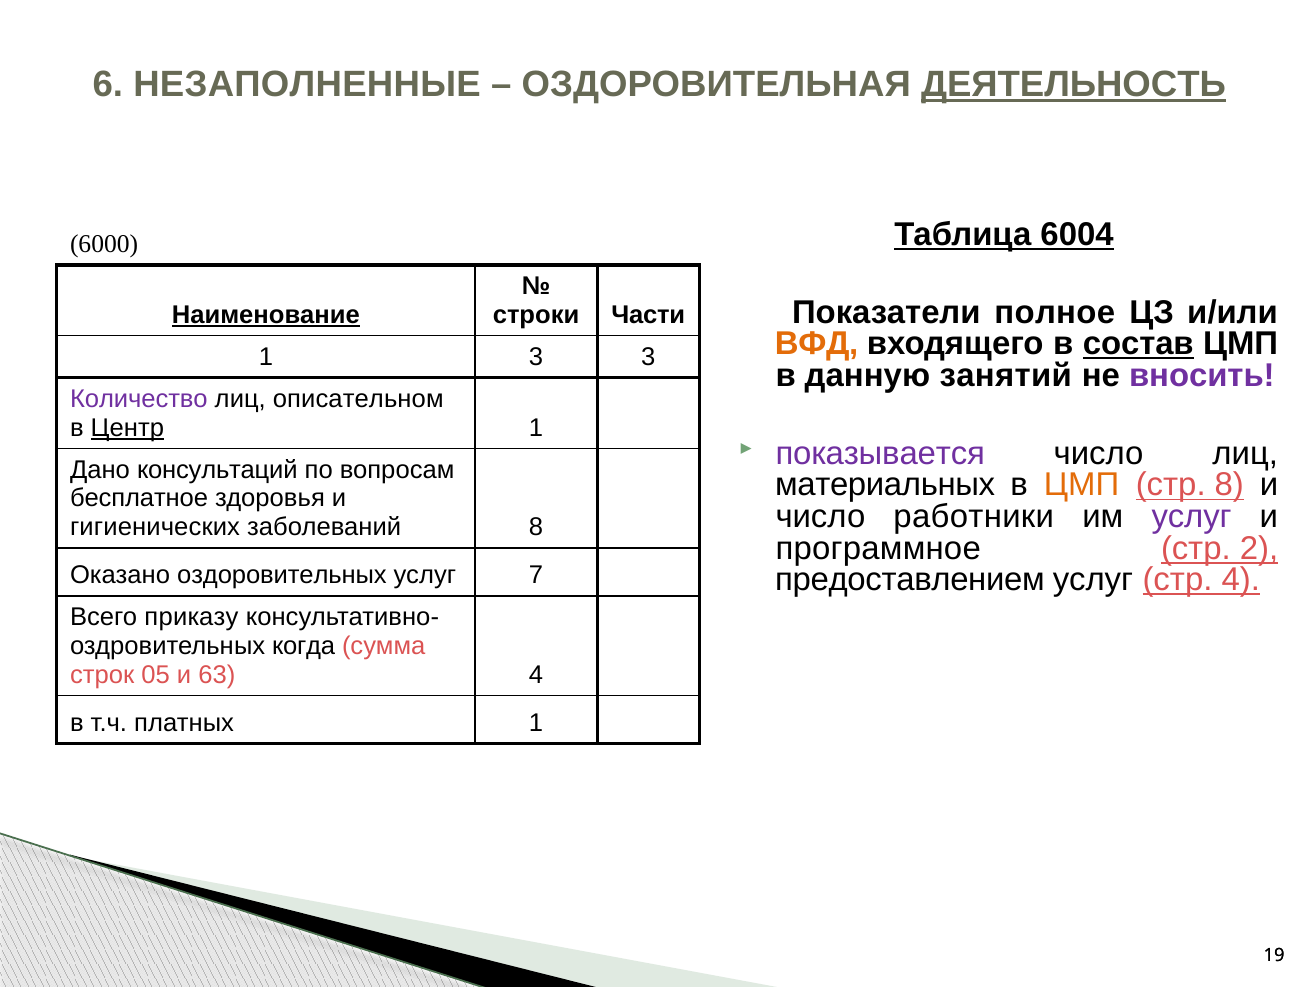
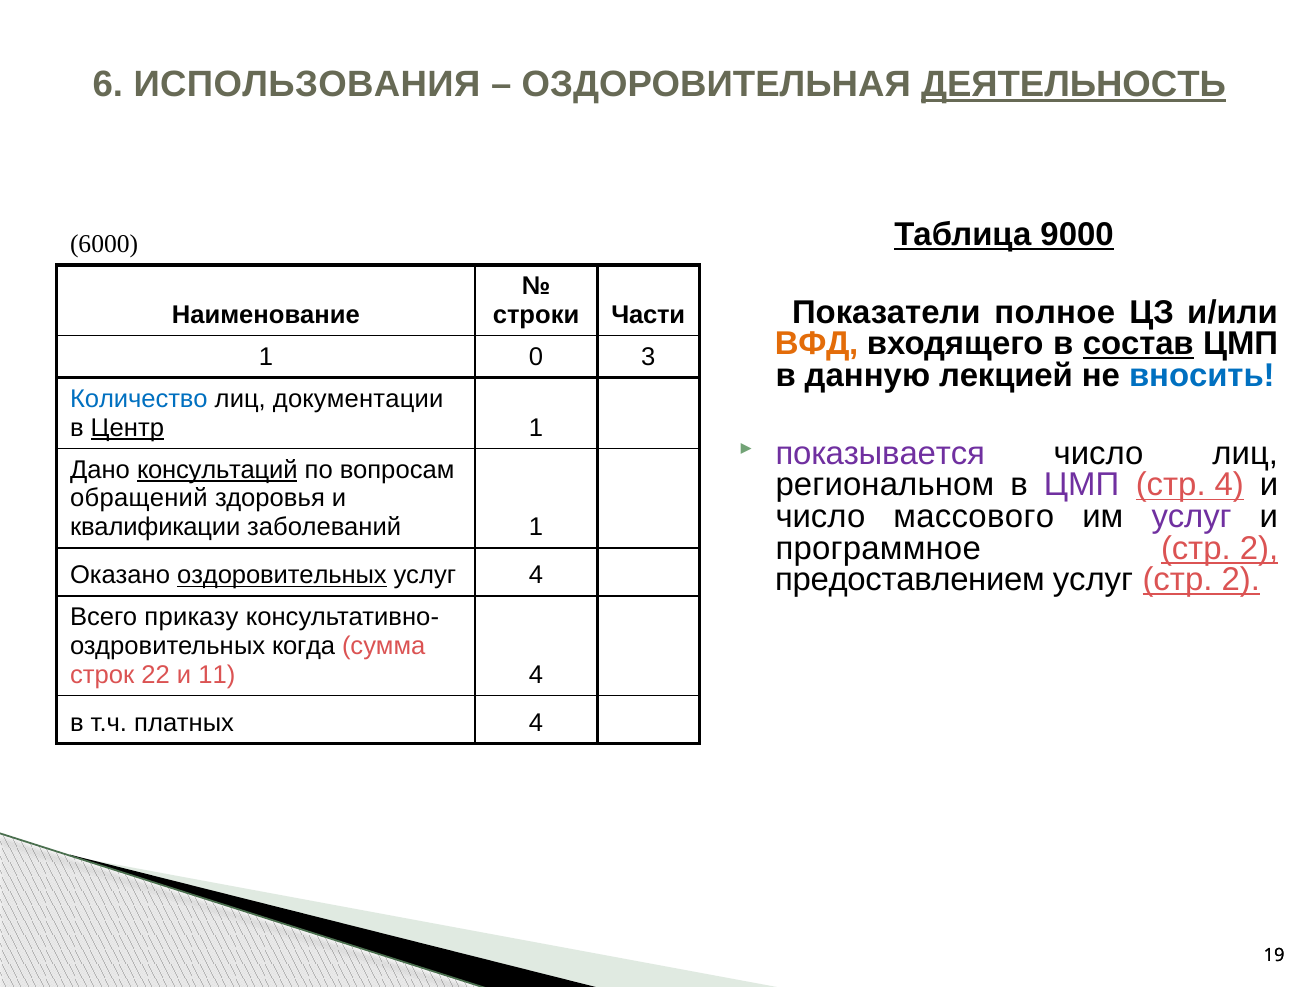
НЕЗАПОЛНЕННЫЕ: НЕЗАПОЛНЕННЫЕ -> ИСПОЛЬЗОВАНИЯ (307, 85)
6004: 6004 -> 9000 (1077, 235)
Наименование underline: present -> none (266, 315)
1 3: 3 -> 0 (536, 357)
занятий: занятий -> лекцией (1006, 376)
вносить colour: purple -> blue (1202, 376)
Количество colour: purple -> blue (139, 399)
описательном: описательном -> документации (358, 399)
консультаций underline: none -> present (217, 470)
материальных: материальных -> региональном (885, 485)
ЦМП colour: orange -> purple (1082, 485)
стр 8: 8 -> 4 (1229, 485)
бесплатное: бесплатное -> обращений (139, 499)
работники: работники -> массового (974, 517)
гигиенических: гигиенических -> квалификации (155, 527)
заболеваний 8: 8 -> 1 (536, 527)
оздоровительных underline: none -> present (282, 575)
услуг 7: 7 -> 4 (536, 575)
услуг стр 4: 4 -> 2 (1241, 580)
05: 05 -> 22 (156, 675)
63: 63 -> 11 (217, 675)
платных 1: 1 -> 4 (536, 723)
